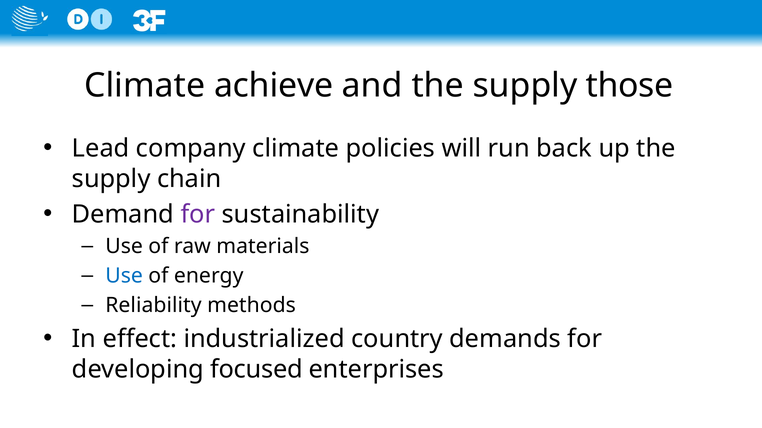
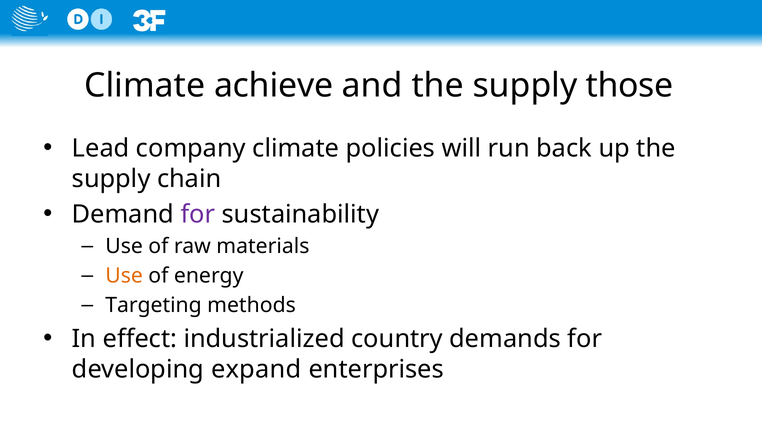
Use colour: blue -> orange (124, 276)
Reliability: Reliability -> Targeting (153, 306)
focused: focused -> expand (256, 370)
